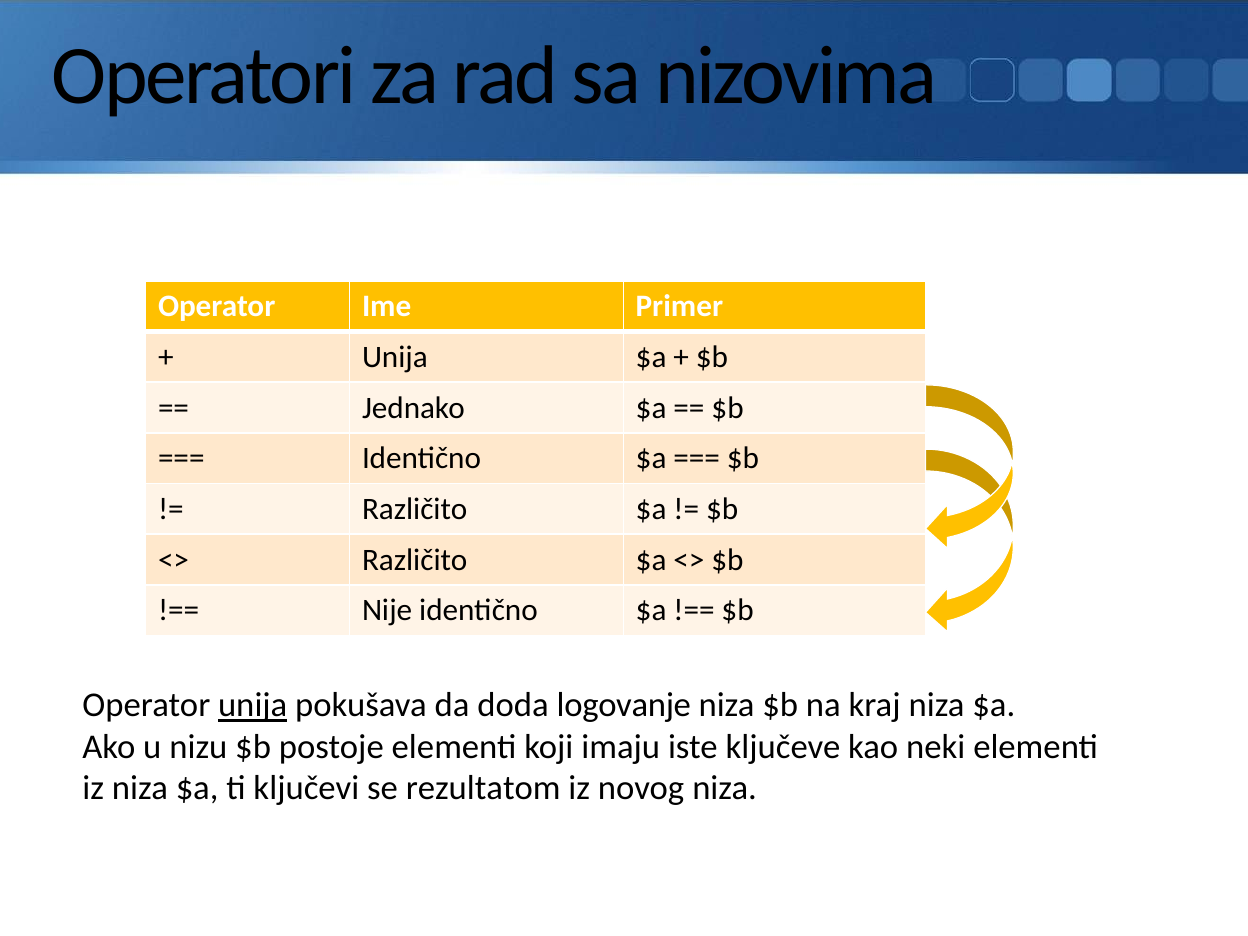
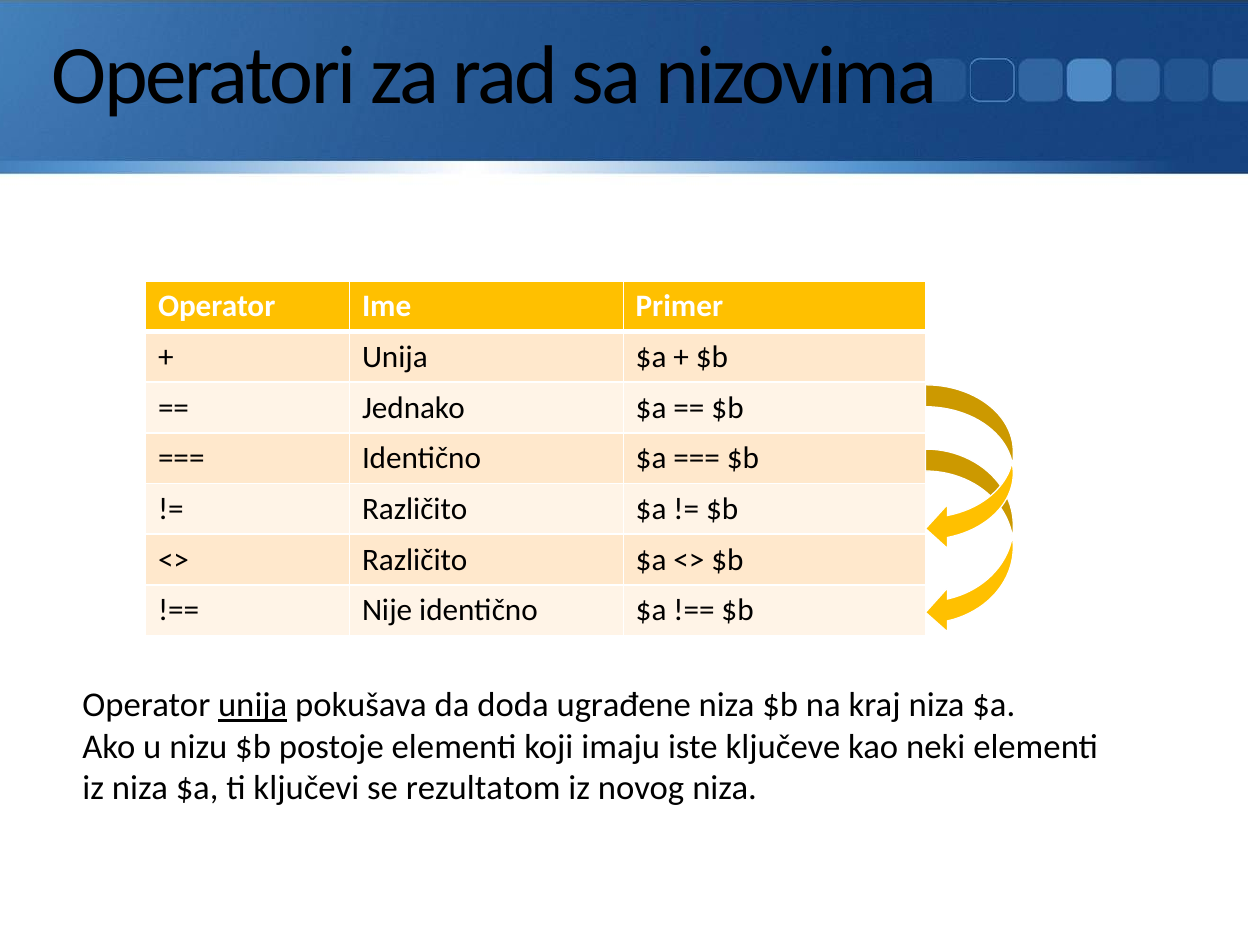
logovanje: logovanje -> ugrađene (624, 705)
